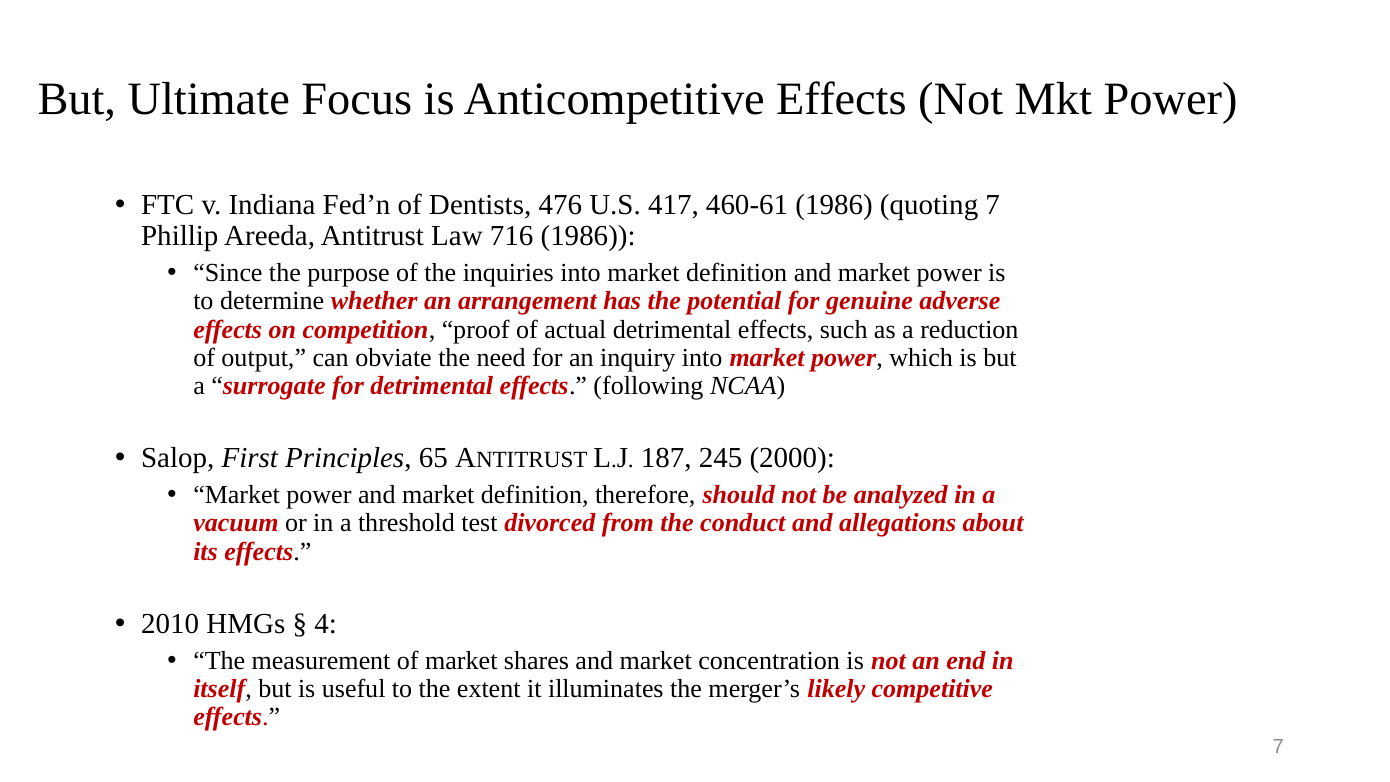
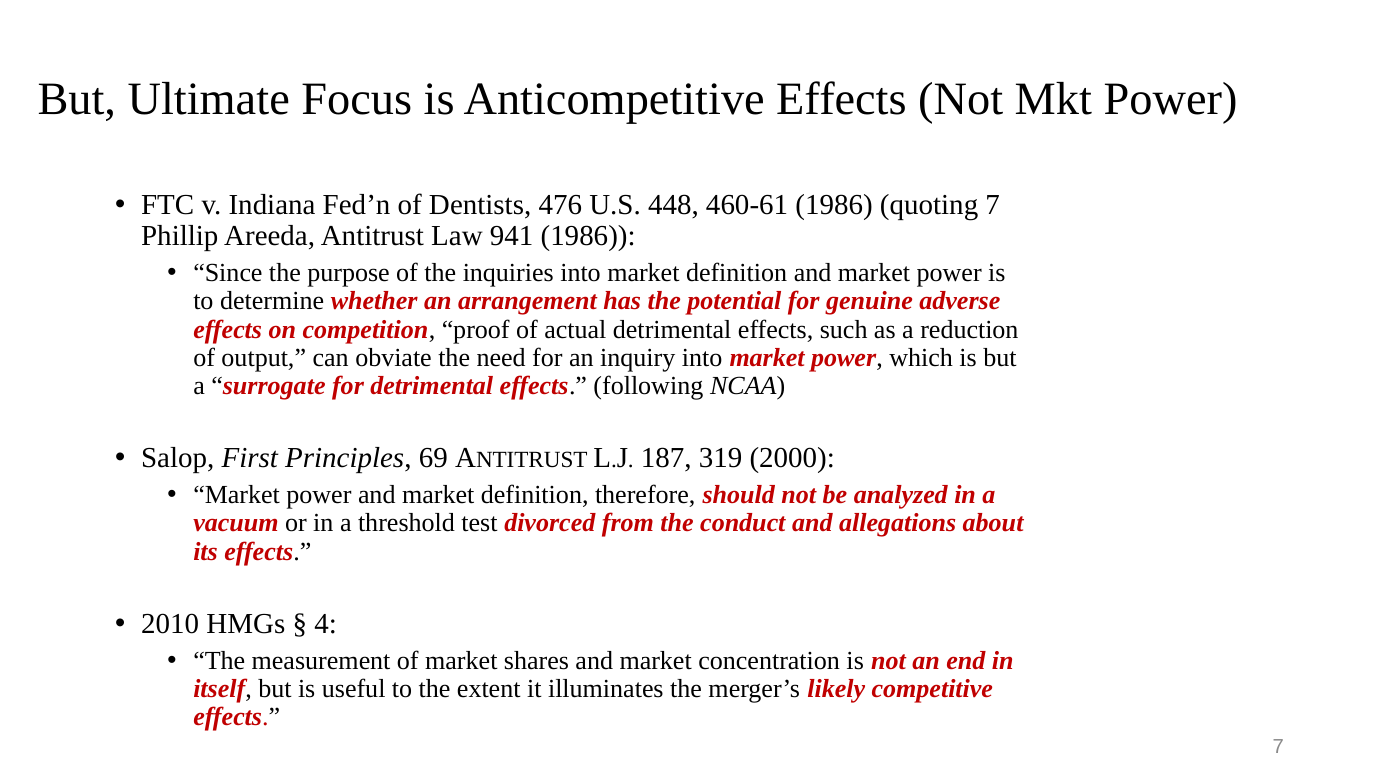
417: 417 -> 448 (673, 205)
716: 716 -> 941 (512, 236)
65: 65 -> 69 (433, 458)
245: 245 -> 319 (721, 458)
